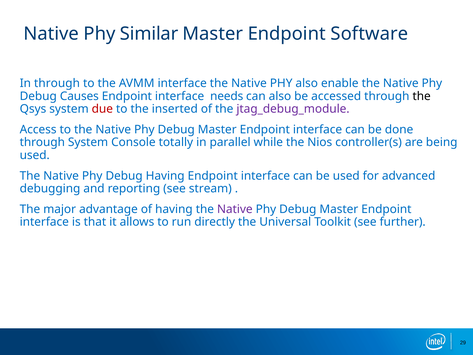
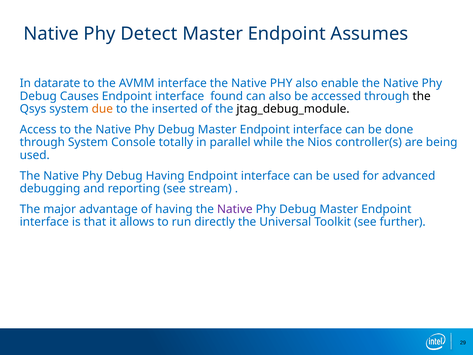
Similar: Similar -> Detect (149, 34)
Software: Software -> Assumes (369, 34)
In through: through -> datarate (57, 83)
needs: needs -> found (227, 96)
due colour: red -> orange (102, 109)
jtag_debug_module colour: purple -> black (293, 109)
